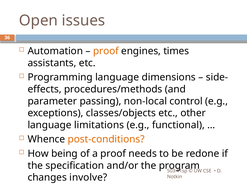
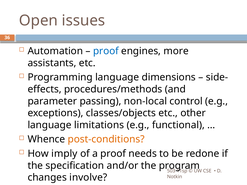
proof colour: orange -> blue (106, 51)
times: times -> more (176, 51)
being: being -> imply (64, 154)
